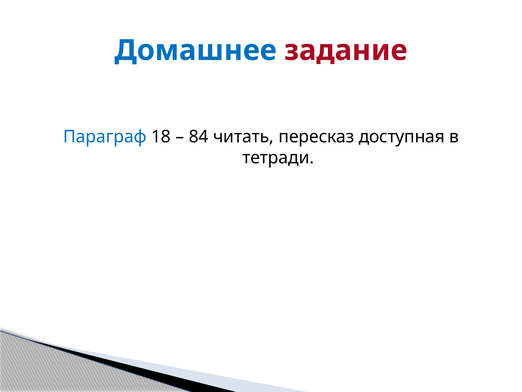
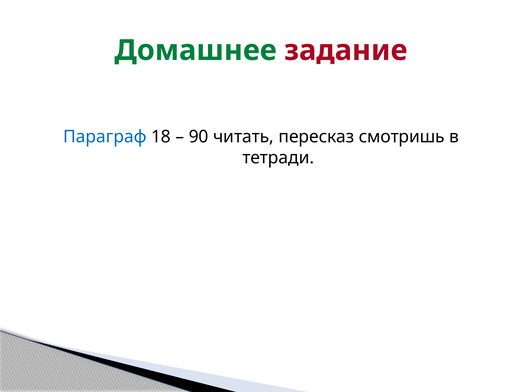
Домашнее colour: blue -> green (196, 50)
84: 84 -> 90 (199, 137)
доступная: доступная -> смотришь (402, 137)
